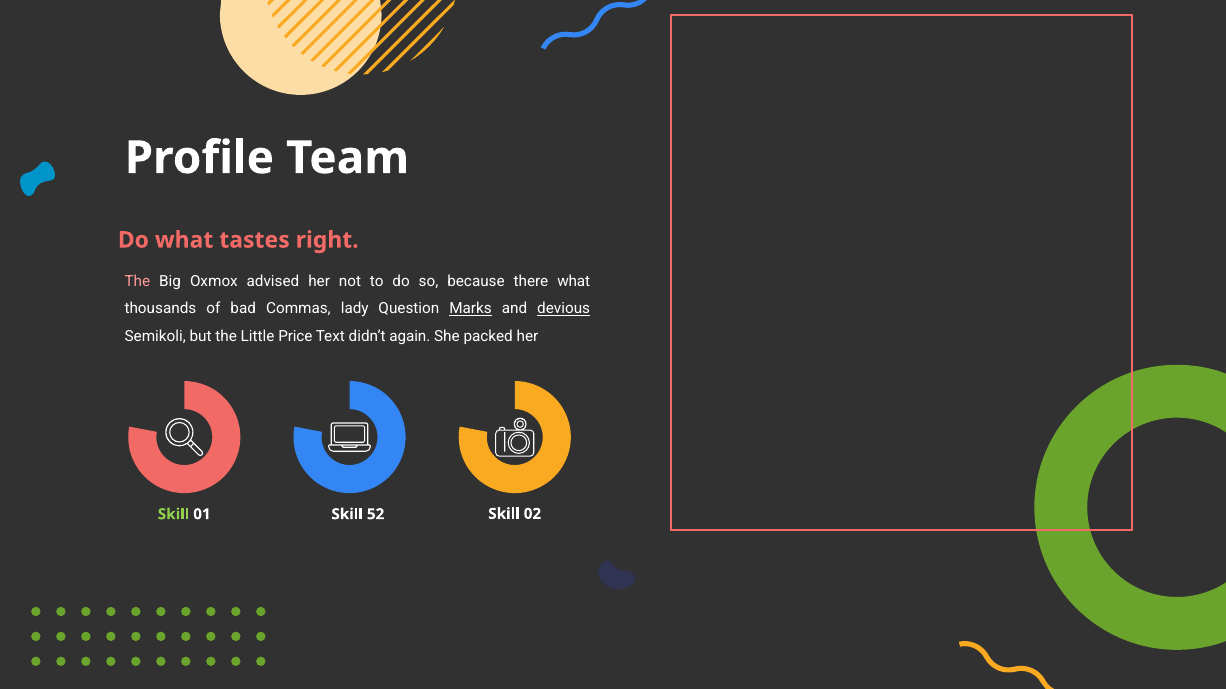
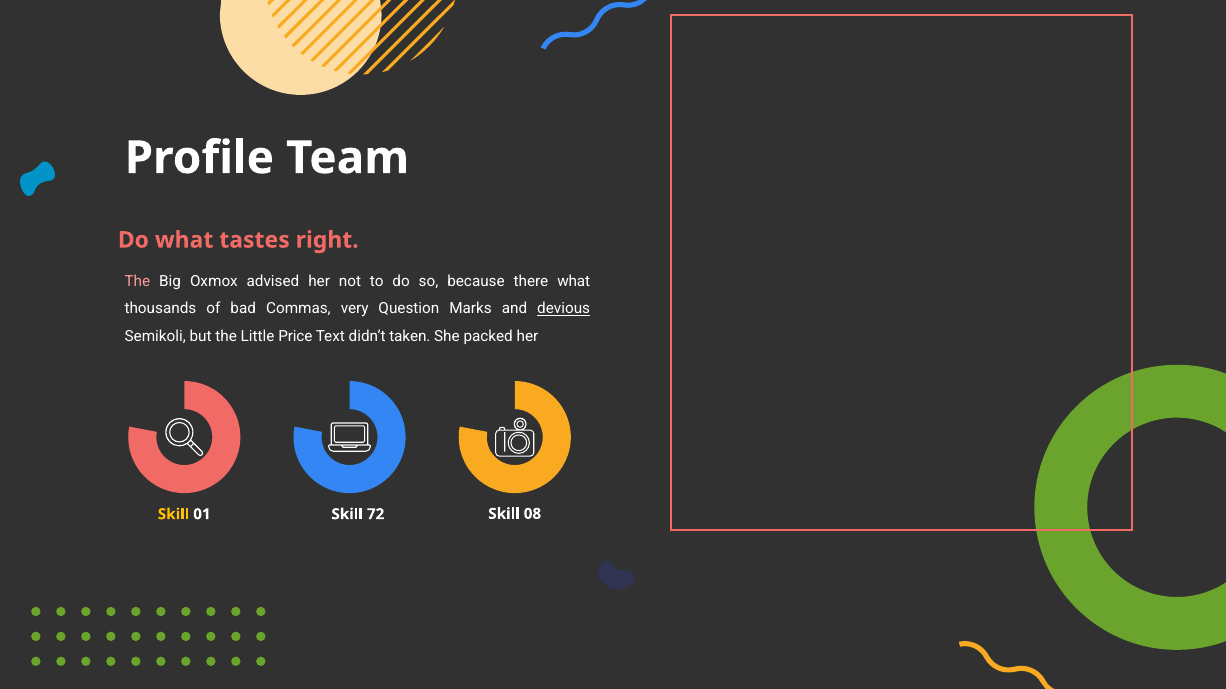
lady: lady -> very (355, 309)
Marks underline: present -> none (471, 309)
again: again -> taken (410, 337)
Skill colour: light green -> yellow (174, 515)
52: 52 -> 72 (376, 515)
02: 02 -> 08 (532, 514)
